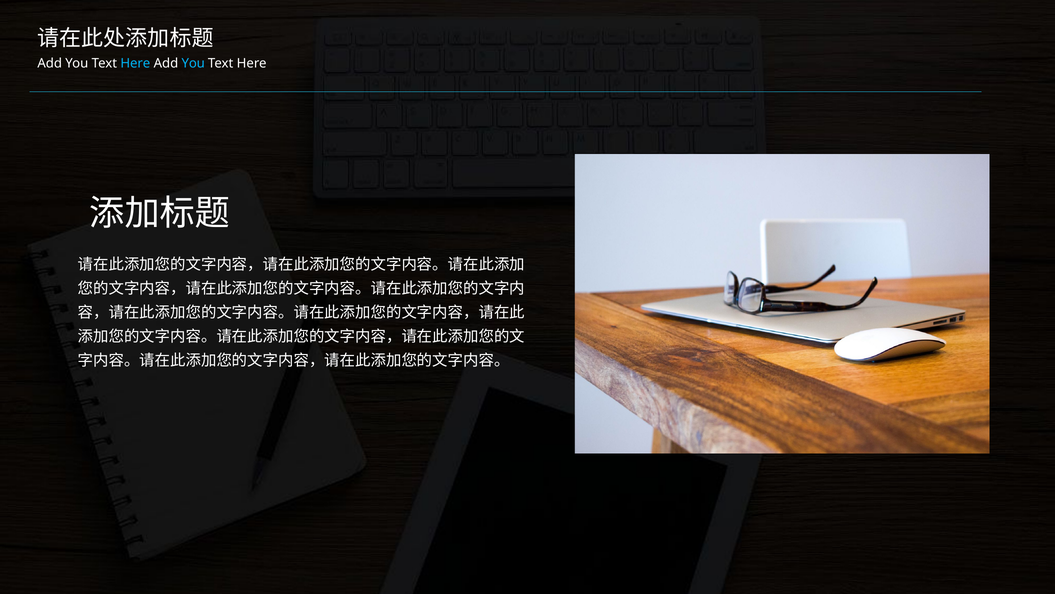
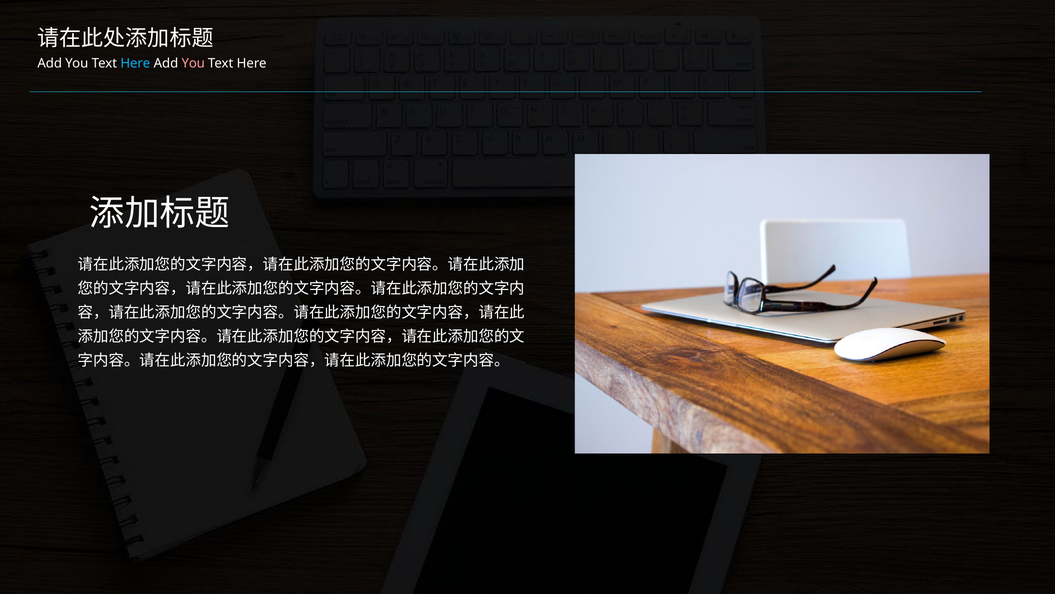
You colour: light blue -> pink (193, 63)
